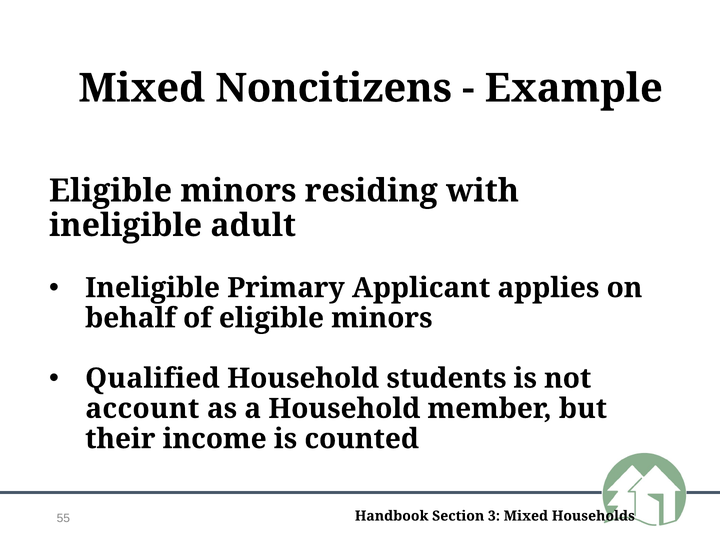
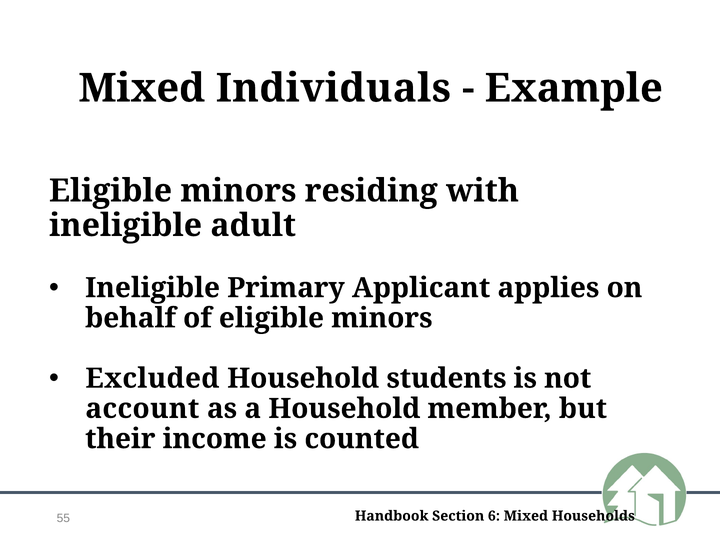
Noncitizens: Noncitizens -> Individuals (333, 88)
Qualified: Qualified -> Excluded (152, 378)
3: 3 -> 6 (494, 516)
